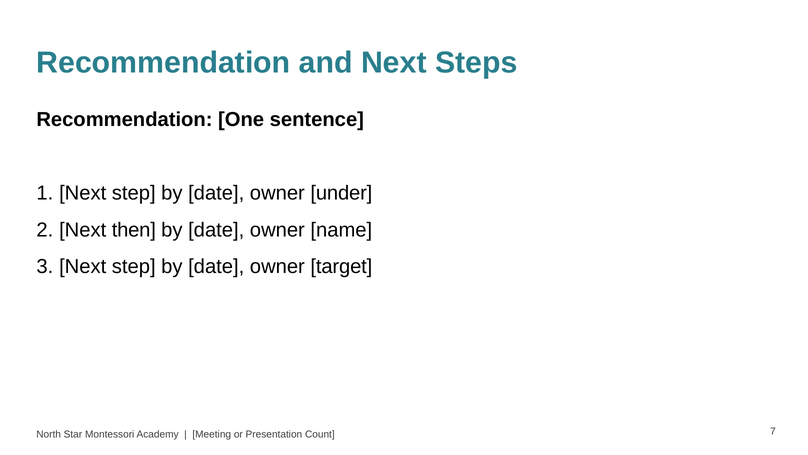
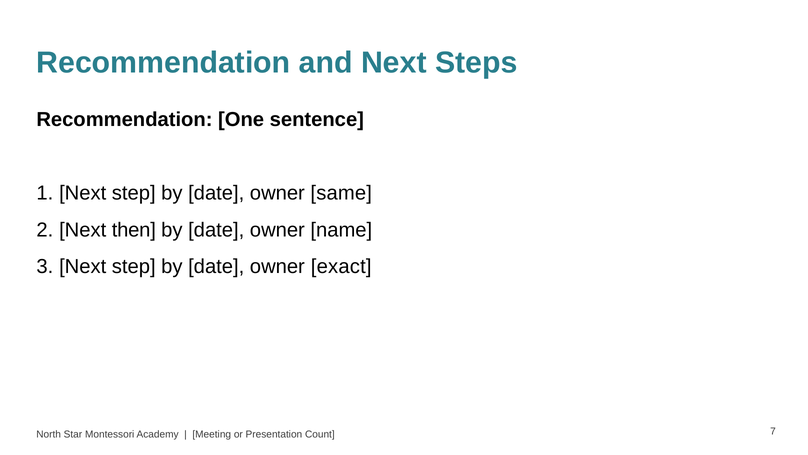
under: under -> same (341, 193)
target: target -> exact (341, 266)
